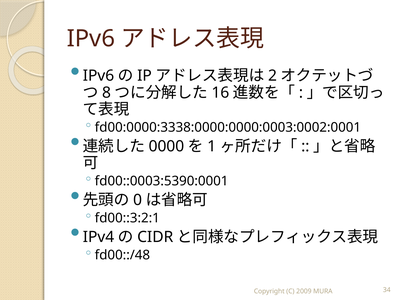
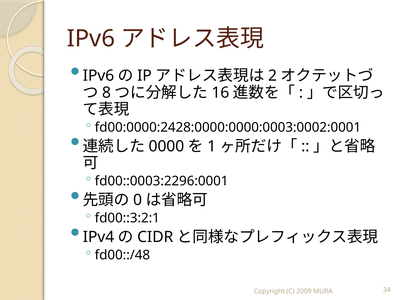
fd00:0000:3338:0000:0000:0003:0002:0001: fd00:0000:3338:0000:0000:0003:0002:0001 -> fd00:0000:2428:0000:0000:0003:0002:0001 (228, 127)
fd00::0003:5390:0001: fd00::0003:5390:0001 -> fd00::0003:2296:0001 (162, 181)
